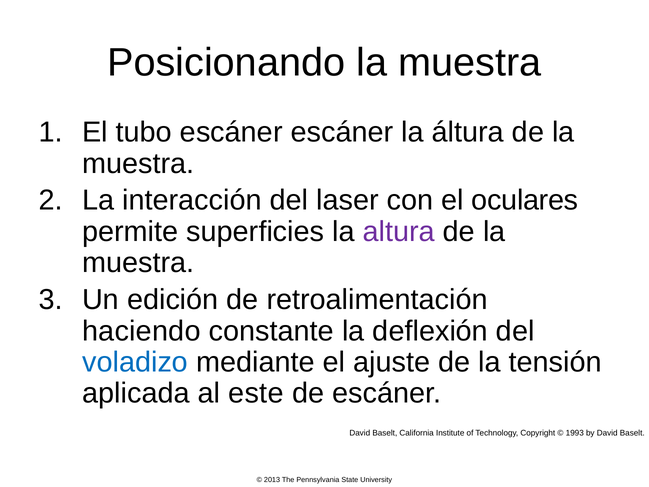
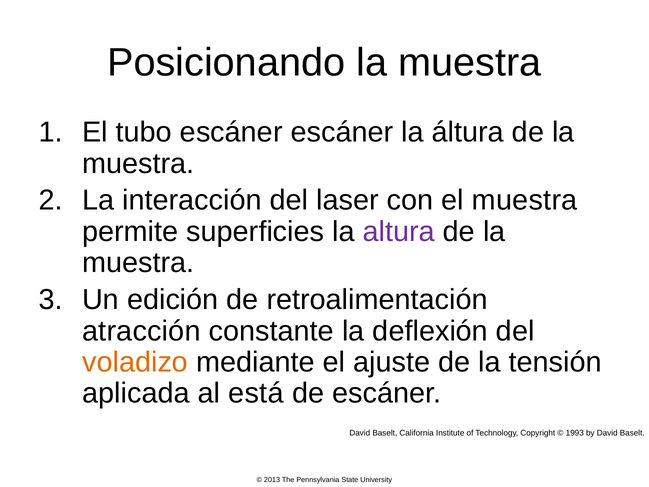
el oculares: oculares -> muestra (525, 200)
haciendo: haciendo -> atracción (141, 331)
voladizo colour: blue -> orange (135, 362)
este: este -> está (256, 393)
